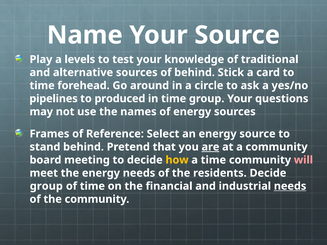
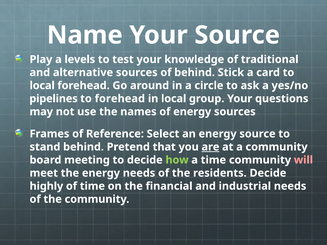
time: time -> local (42, 86)
to produced: produced -> forehead (120, 99)
in time: time -> local (174, 99)
how colour: yellow -> light green (177, 160)
group: group -> highly (46, 186)
needs underline: present -> none (290, 186)
